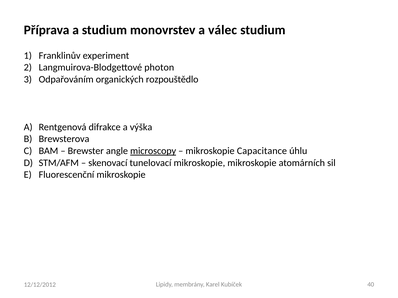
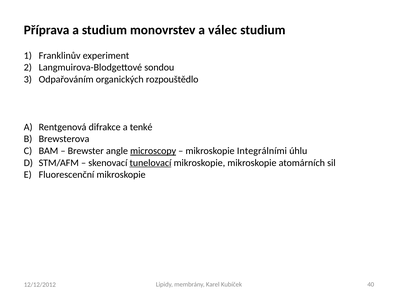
photon: photon -> sondou (159, 68)
výška: výška -> tenké (141, 127)
Capacitance: Capacitance -> Integrálními (262, 151)
tunelovací underline: none -> present (150, 163)
